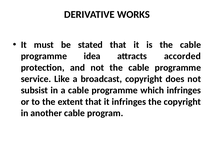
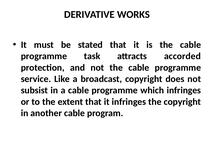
idea: idea -> task (92, 56)
